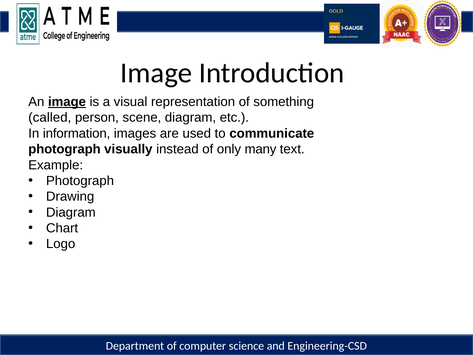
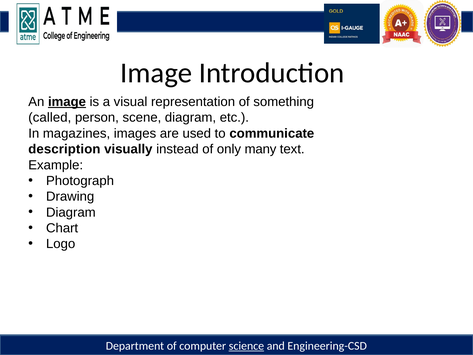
information: information -> magazines (77, 133)
photograph: photograph -> description (64, 149)
science underline: none -> present (246, 346)
